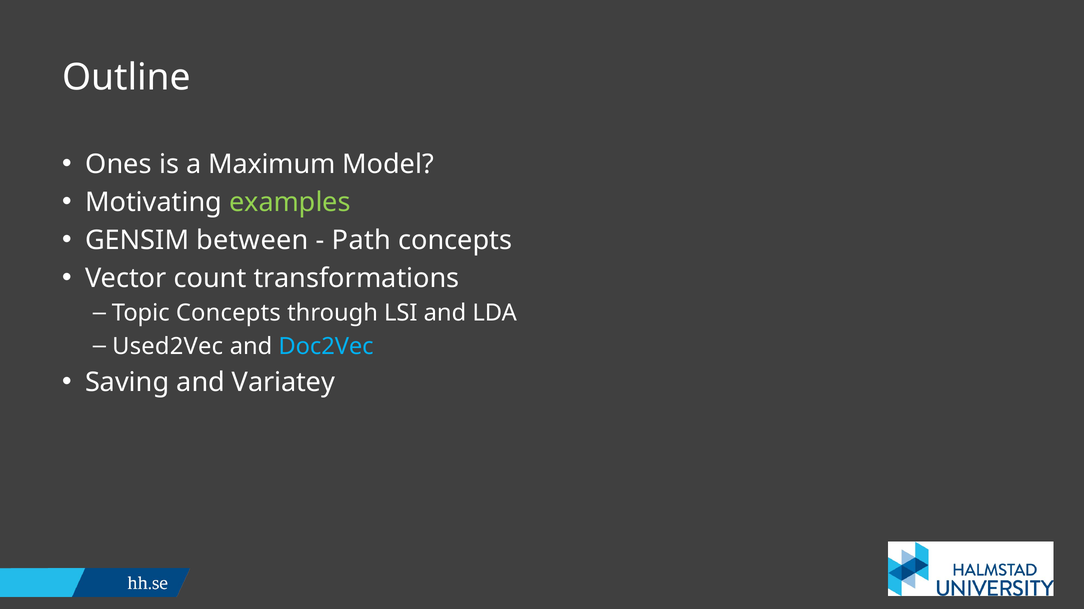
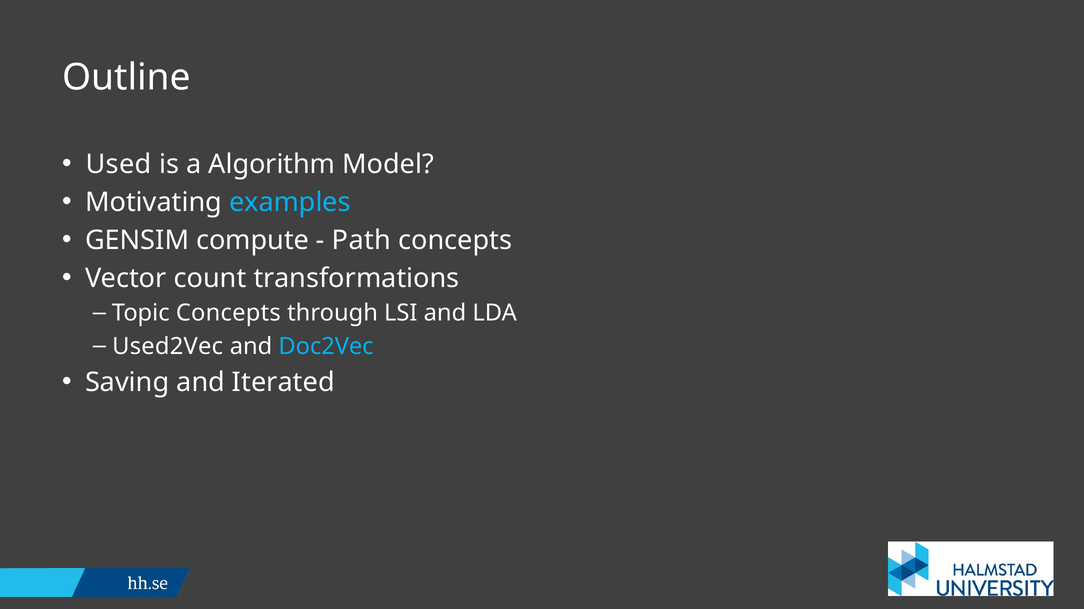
Ones: Ones -> Used (118, 165)
Maximum: Maximum -> Algorithm (272, 165)
examples colour: light green -> light blue (290, 203)
between: between -> compute (253, 241)
Variatey: Variatey -> Iterated (283, 383)
